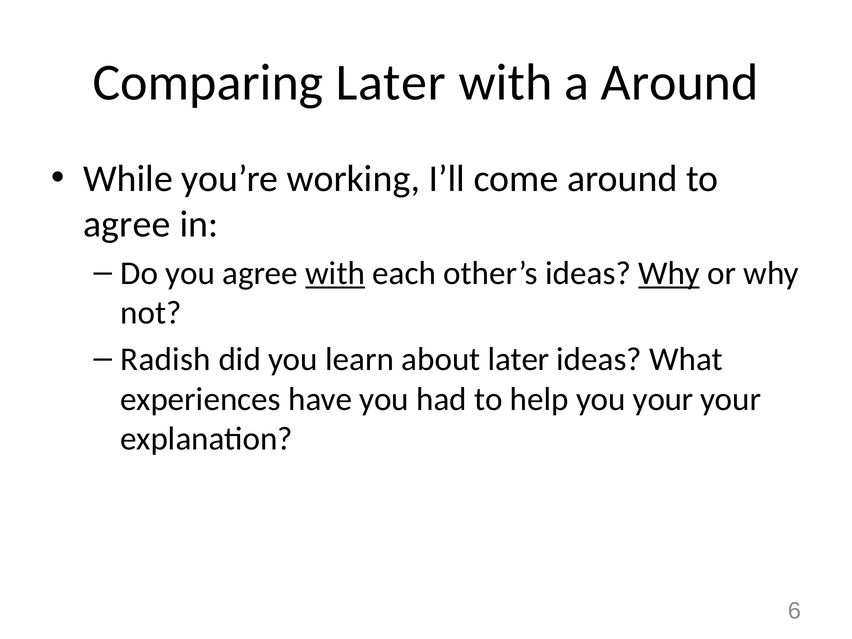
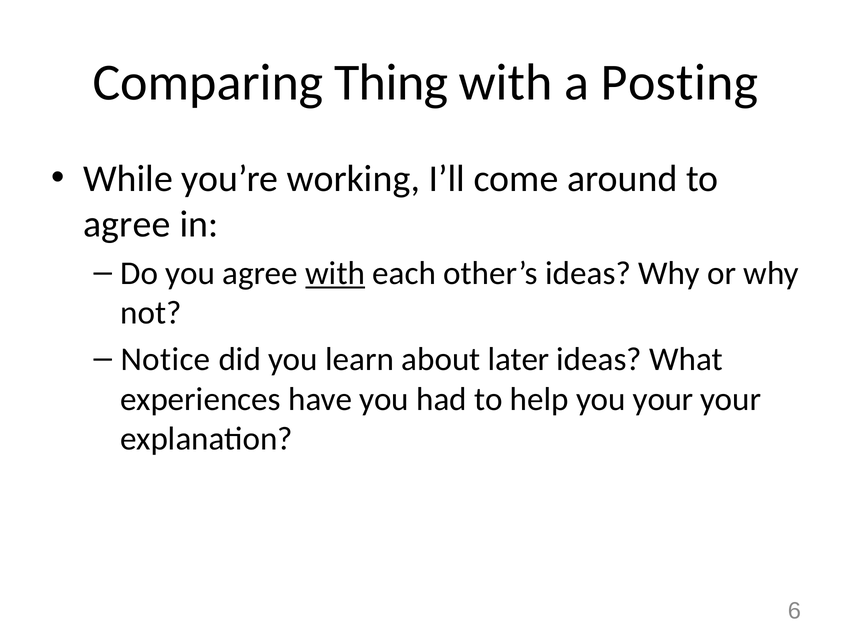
Comparing Later: Later -> Thing (391, 82)
a Around: Around -> Posting (680, 82)
Why underline: present -> none (669, 273)
Radish: Radish -> Notice (166, 359)
